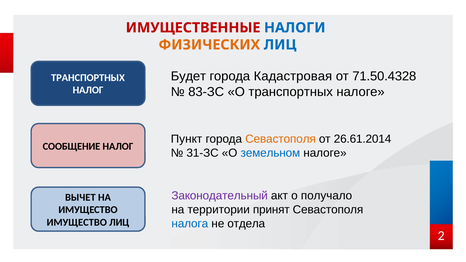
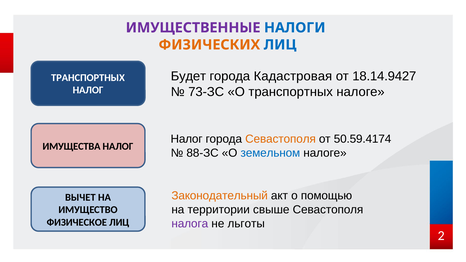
ИМУЩЕСТВЕННЫЕ colour: red -> purple (193, 28)
71.50.4328: 71.50.4328 -> 18.14.9427 (384, 76)
83-ЗС: 83-ЗС -> 73-ЗС (206, 92)
Пункт: Пункт -> Налог (187, 139)
26.61.2014: 26.61.2014 -> 50.59.4174 (363, 139)
СООБЩЕНИЕ: СООБЩЕНИЕ -> ИМУЩЕСТВА (71, 146)
31-ЗС: 31-ЗС -> 88-ЗС (203, 153)
Законодательный colour: purple -> orange (220, 196)
получало: получало -> помощью (327, 196)
принят: принят -> свыше (271, 210)
ИМУЩЕСТВО: ИМУЩЕСТВО -> ФИЗИЧЕСКОЕ (77, 222)
налога colour: blue -> purple (190, 224)
отдела: отдела -> льготы (246, 224)
